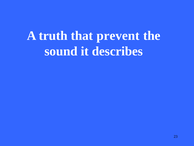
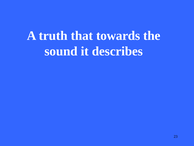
prevent: prevent -> towards (118, 35)
